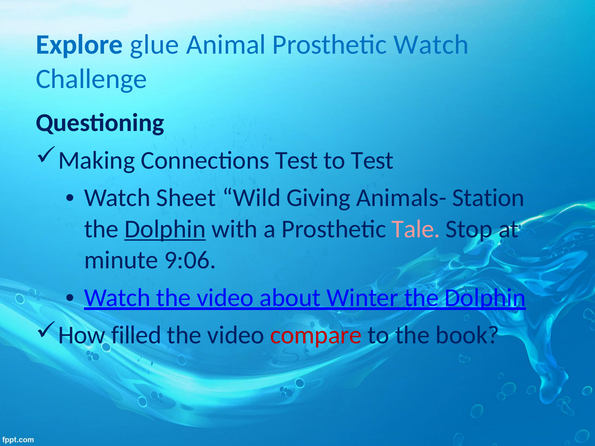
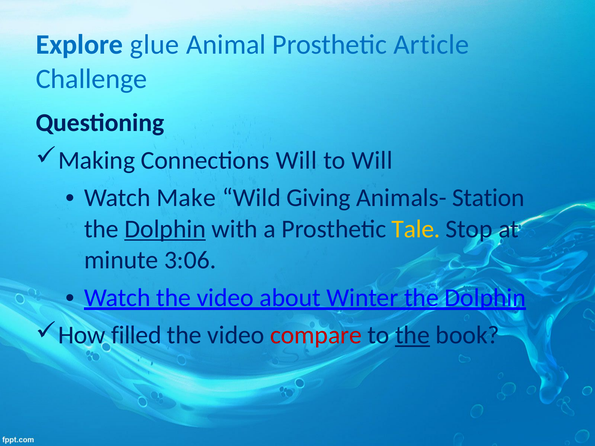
Prosthetic Watch: Watch -> Article (431, 45)
Connections Test: Test -> Will (296, 160)
to Test: Test -> Will (372, 160)
Sheet: Sheet -> Make (186, 198)
Tale colour: pink -> yellow (416, 229)
9:06: 9:06 -> 3:06 (190, 260)
the underline: none -> present (412, 335)
